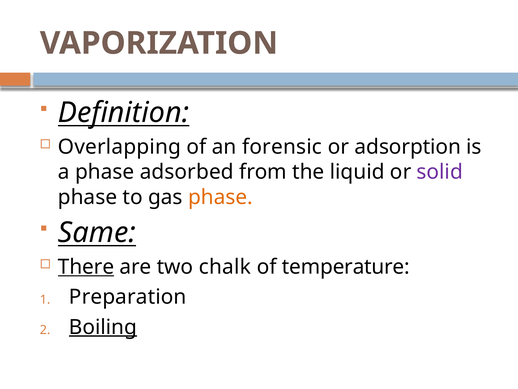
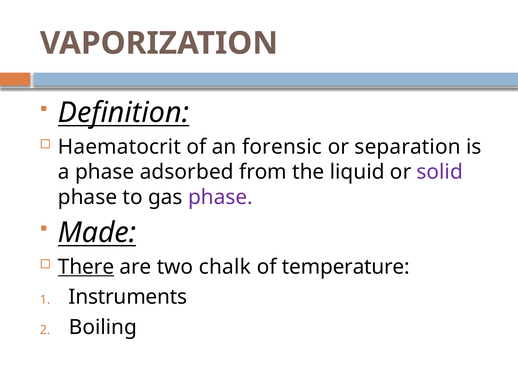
Overlapping: Overlapping -> Haematocrit (119, 147)
adsorption: adsorption -> separation (408, 147)
phase colour: orange -> purple (220, 197)
Same: Same -> Made (97, 232)
Preparation: Preparation -> Instruments (128, 297)
Boiling underline: present -> none (103, 327)
